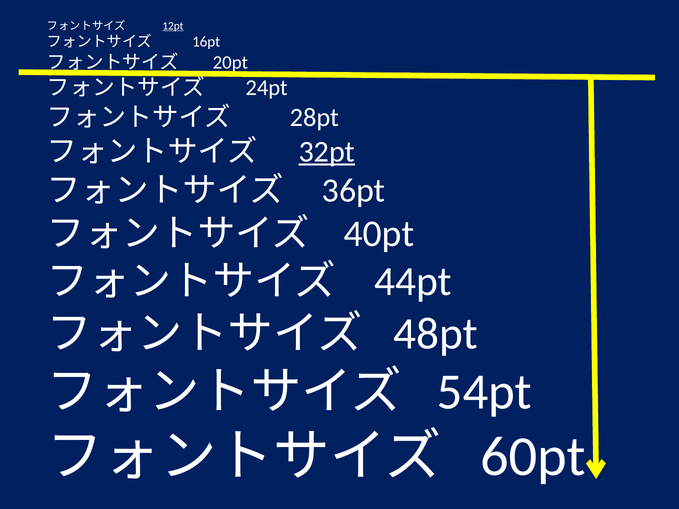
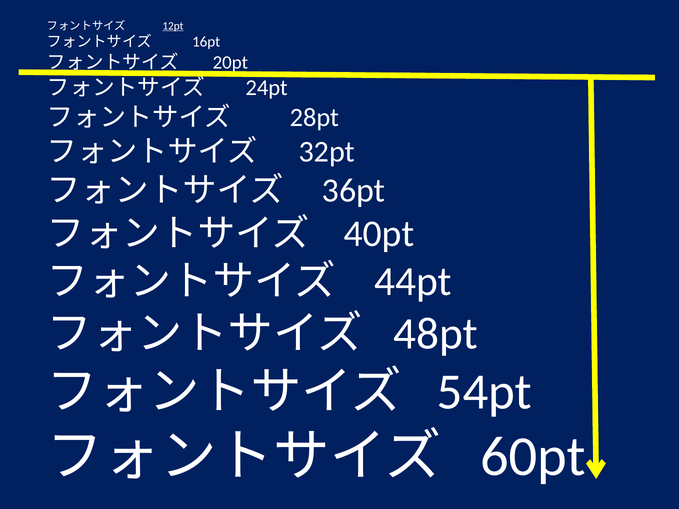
32pt underline: present -> none (327, 152)
